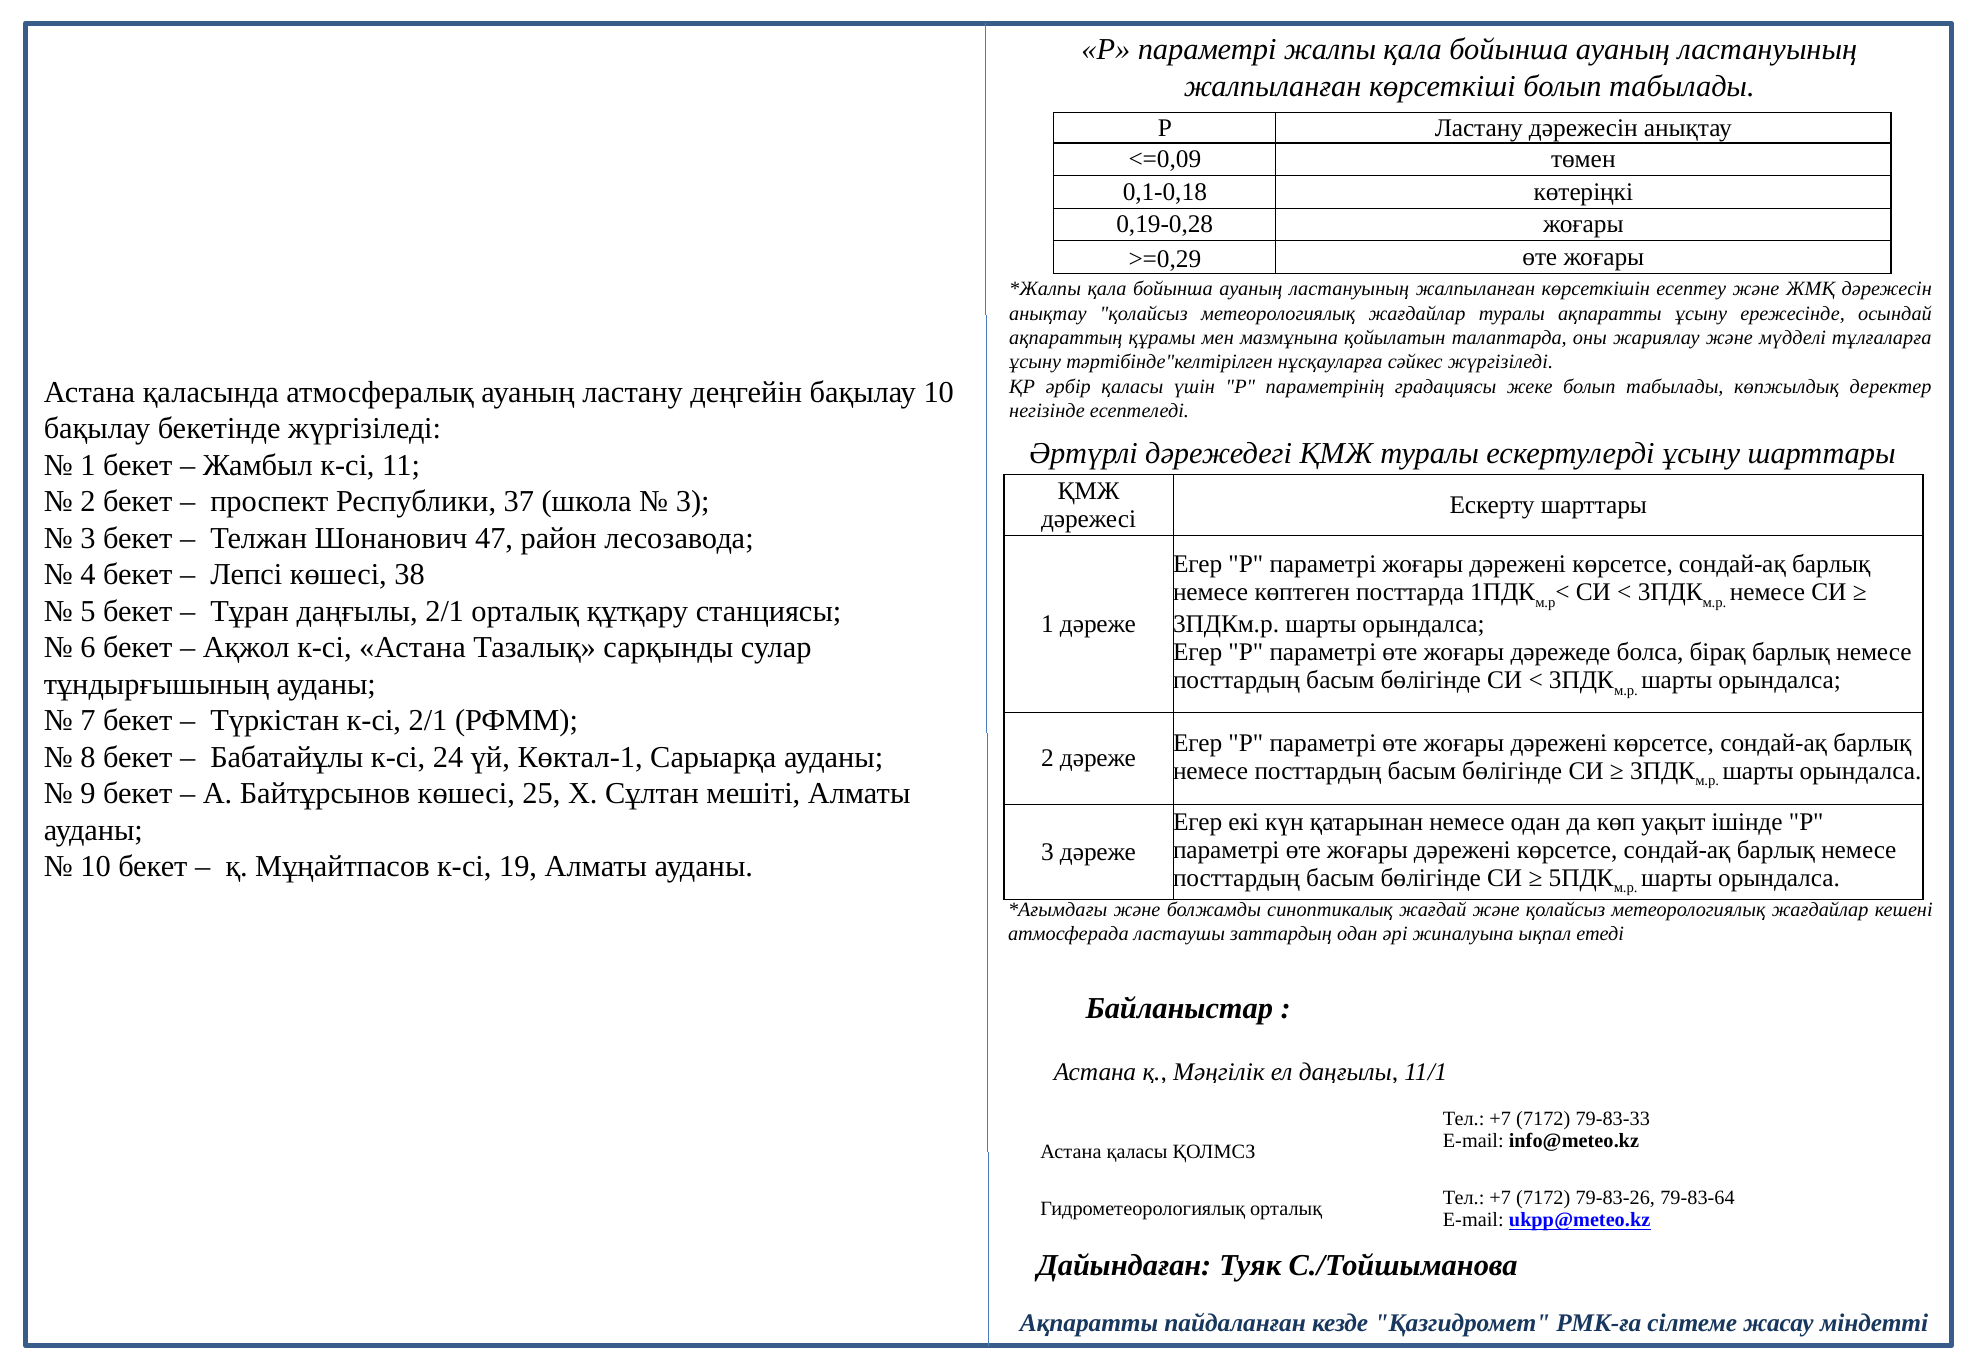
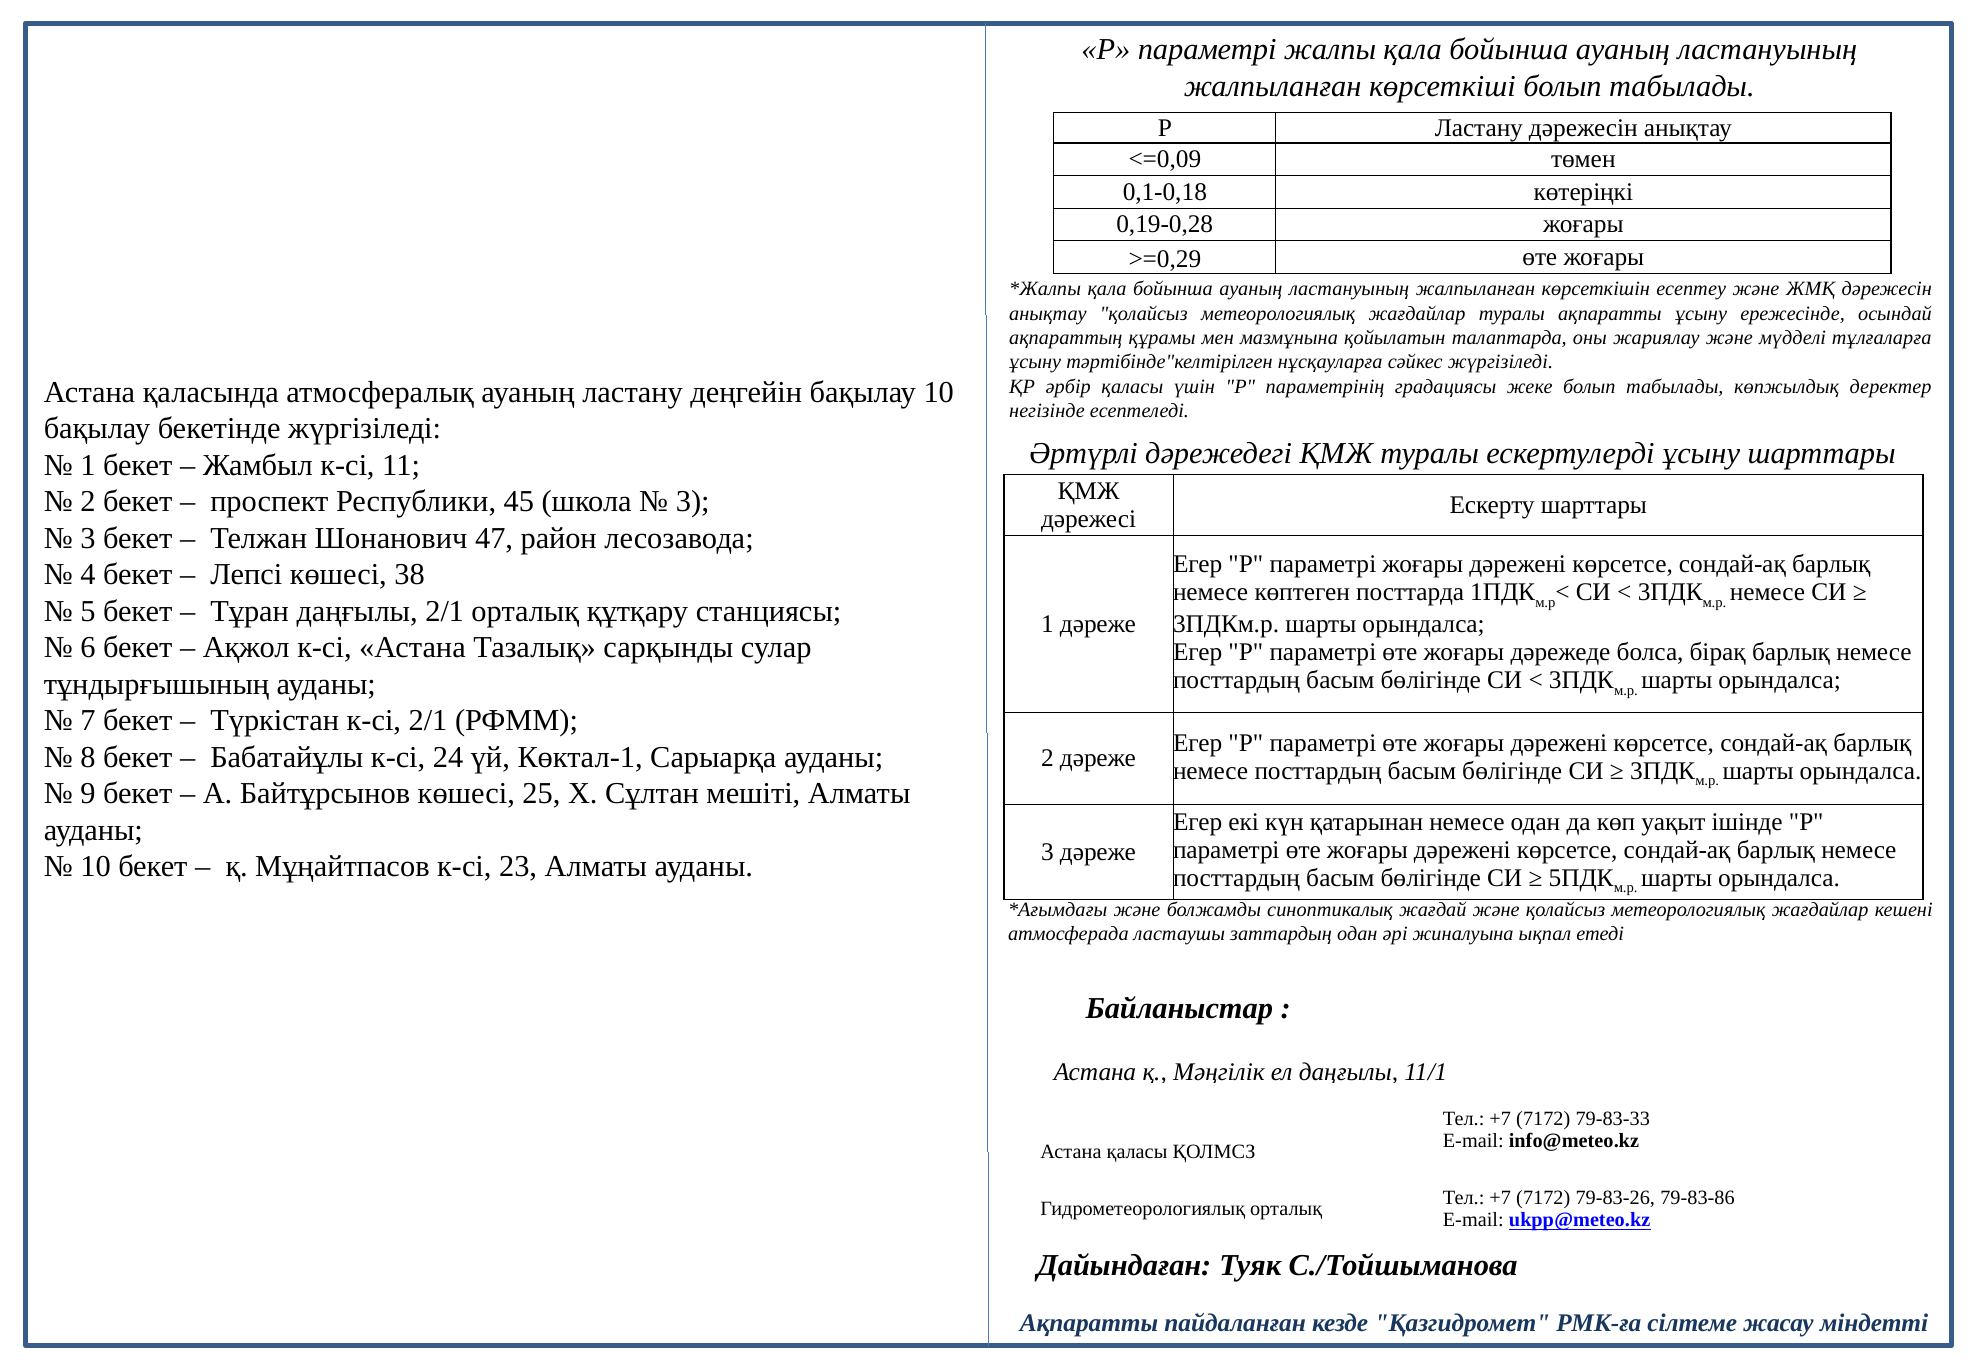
37: 37 -> 45 (519, 501)
19: 19 -> 23 (518, 866)
79-83-64: 79-83-64 -> 79-83-86 (1698, 1197)
